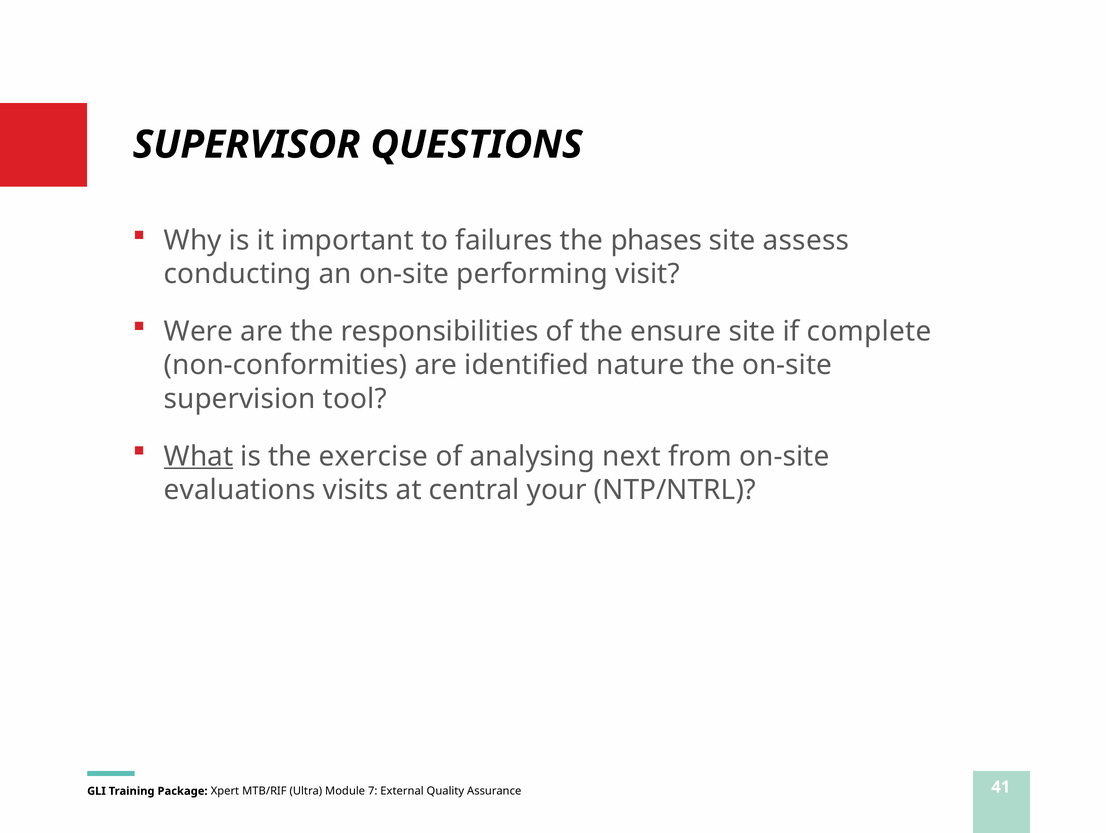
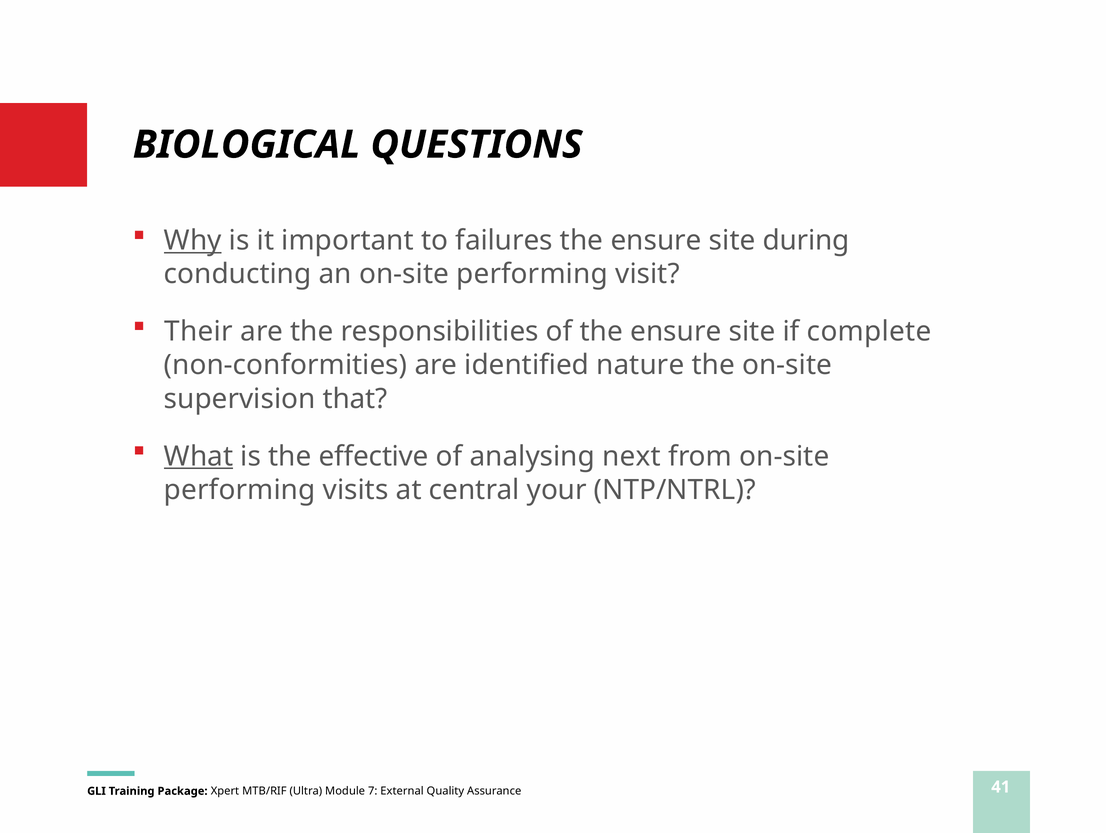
SUPERVISOR: SUPERVISOR -> BIOLOGICAL (247, 145)
Why underline: none -> present (193, 240)
phases: phases -> ensure (656, 240)
assess: assess -> during (806, 240)
Were: Were -> Their (198, 331)
tool: tool -> that (355, 399)
exercise: exercise -> effective (374, 456)
evaluations: evaluations -> performing (240, 490)
